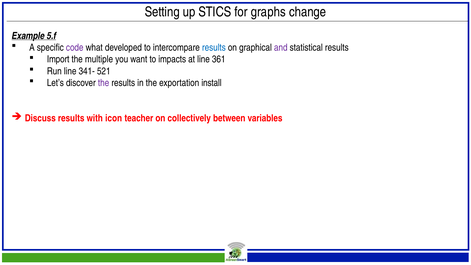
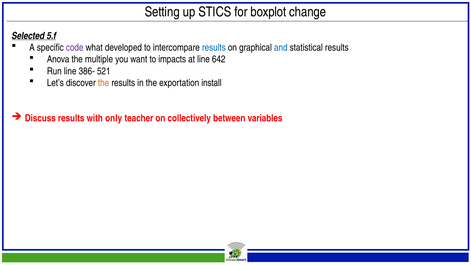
graphs: graphs -> boxplot (268, 12)
Example: Example -> Selected (28, 36)
and colour: purple -> blue (281, 48)
Import: Import -> Anova (58, 59)
361: 361 -> 642 (219, 59)
341-: 341- -> 386- (87, 71)
the colour: purple -> orange (104, 83)
icon: icon -> only (114, 118)
